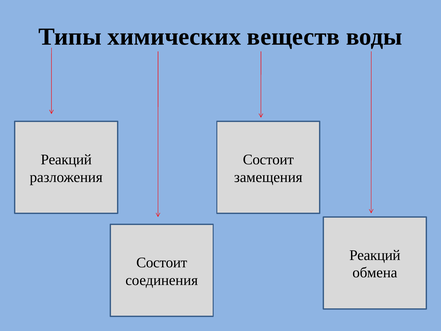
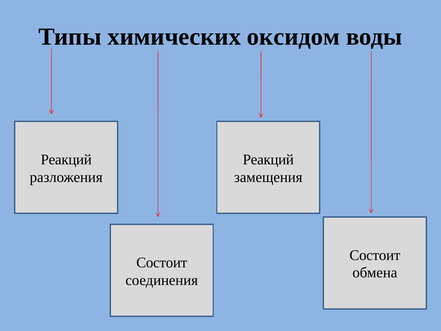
веществ: веществ -> оксидом (293, 37)
Состоит: Состоит -> Реакций (268, 159)
Реакций: Реакций -> Состоит (375, 255)
